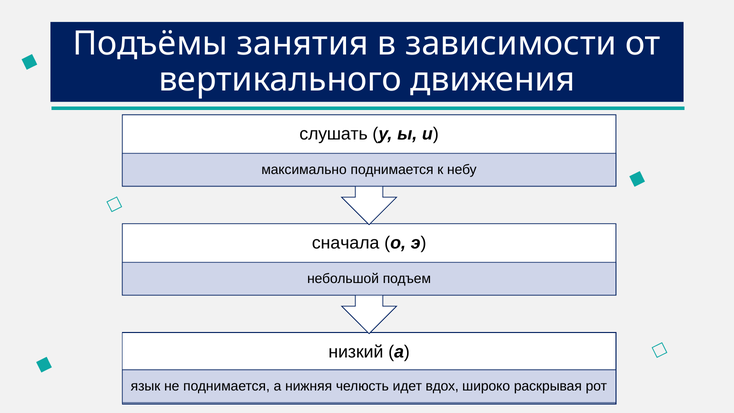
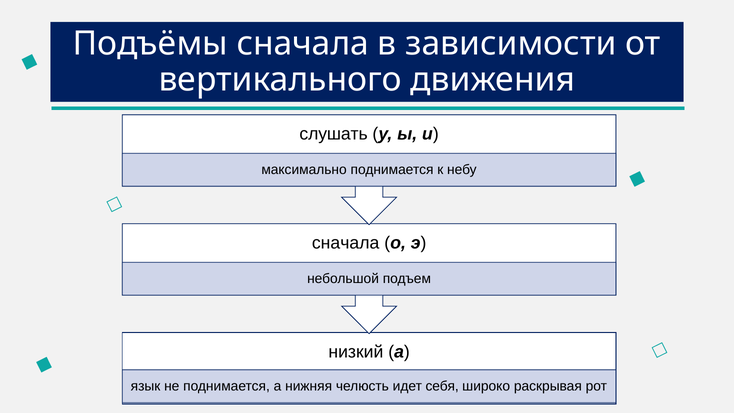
Подъёмы занятия: занятия -> сначала (303, 43)
вдох: вдох -> себя (442, 386)
